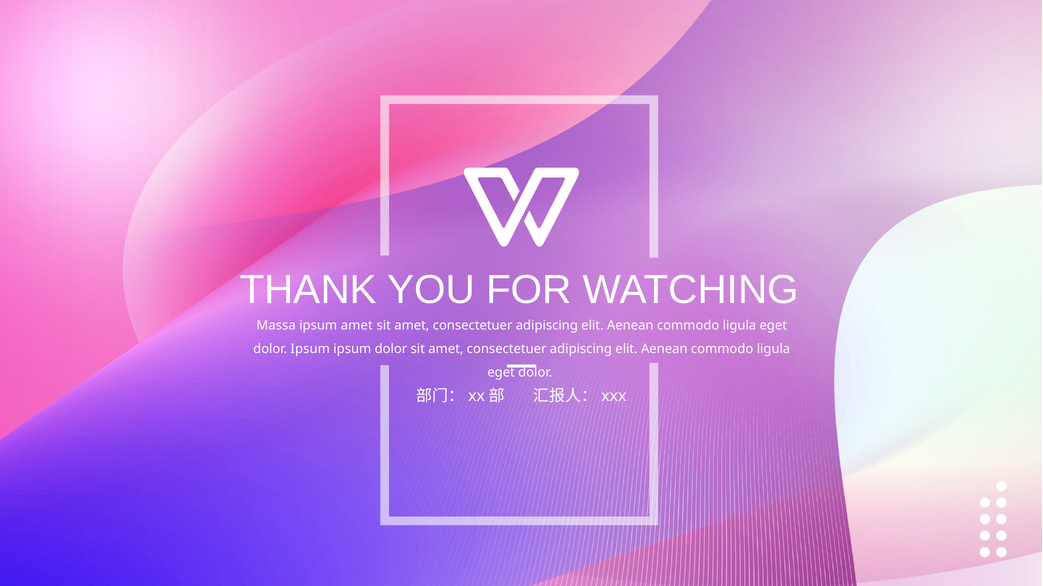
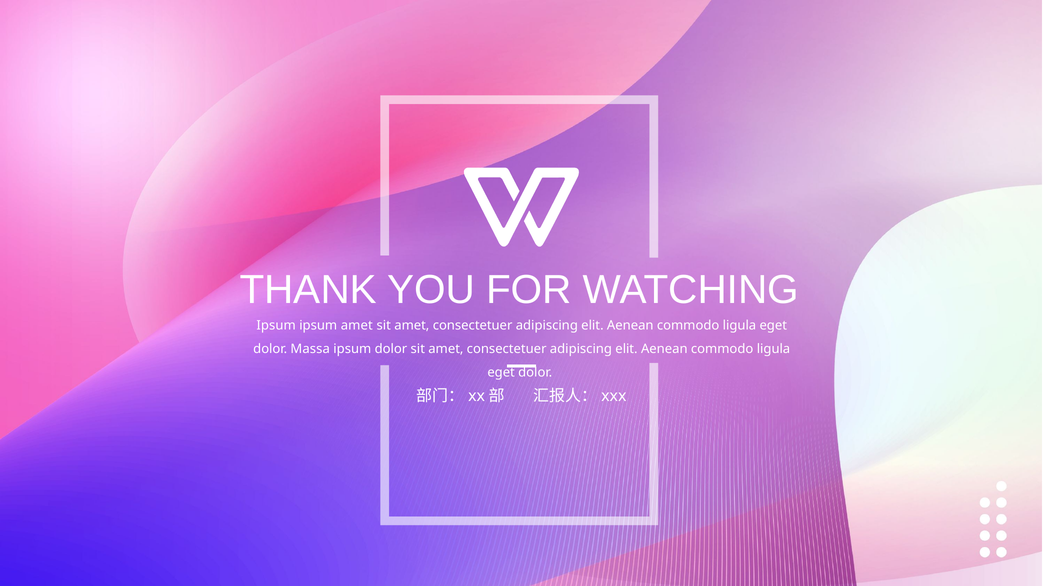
Massa: Massa -> Ipsum (276, 326)
dolor Ipsum: Ipsum -> Massa (310, 350)
